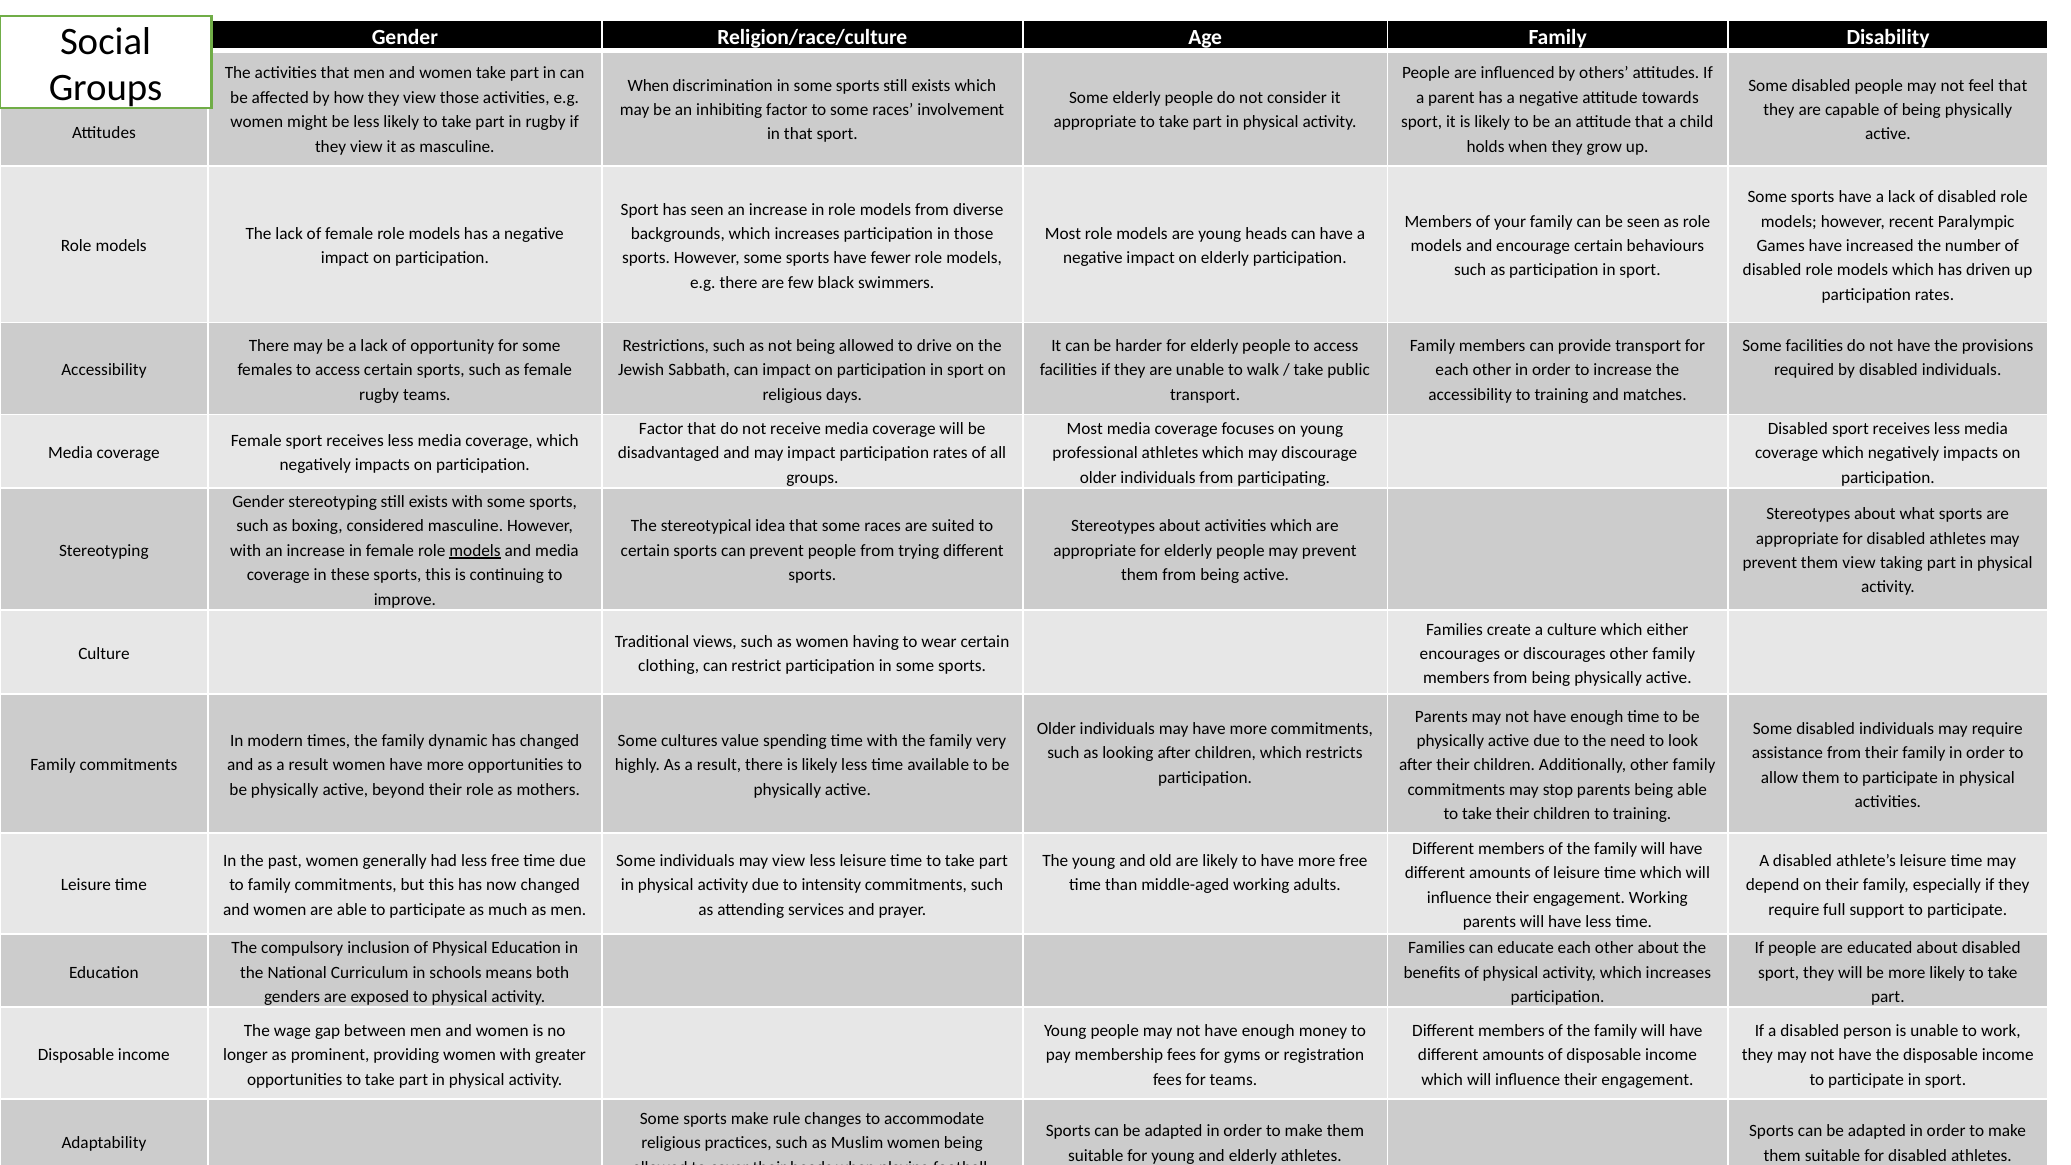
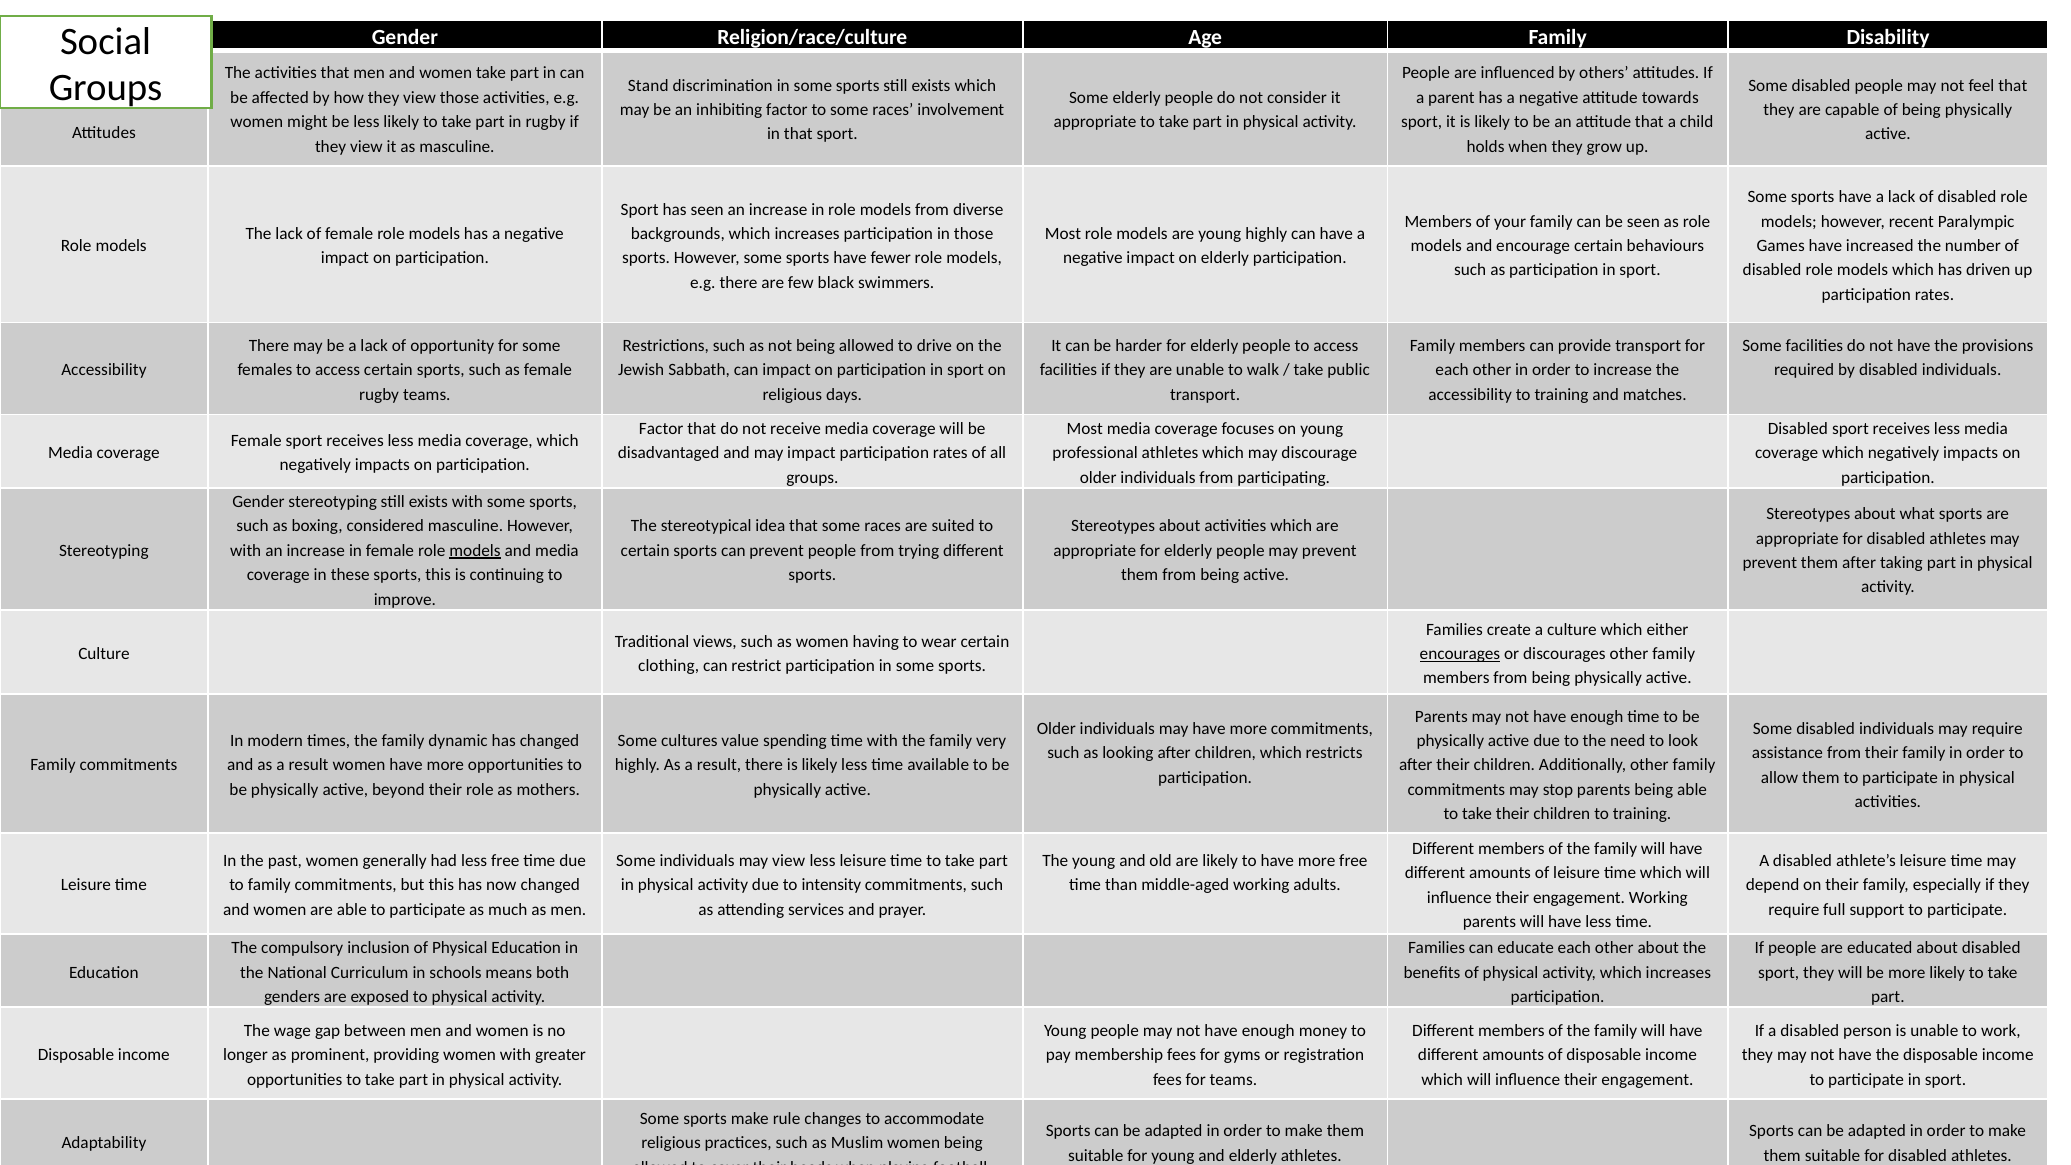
When: When -> Stand (648, 85)
young heads: heads -> highly (1266, 234)
them view: view -> after (1859, 563)
encourages underline: none -> present (1460, 654)
